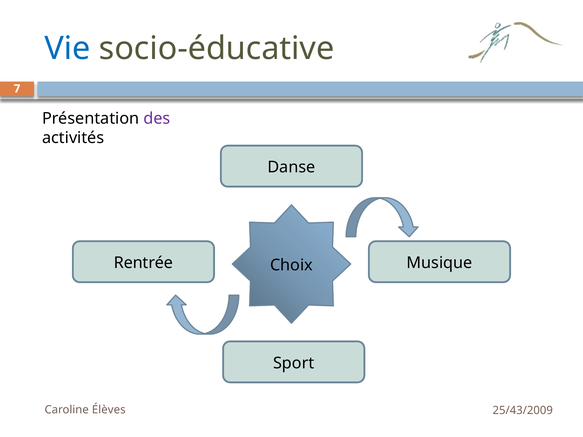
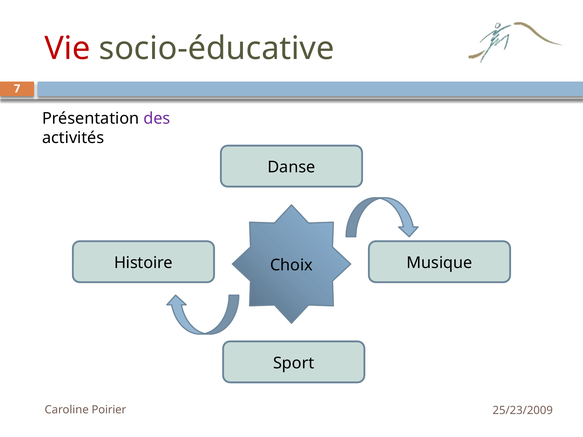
Vie colour: blue -> red (68, 48)
Rentrée: Rentrée -> Histoire (143, 263)
Élèves: Élèves -> Poirier (109, 410)
25/43/2009: 25/43/2009 -> 25/23/2009 (523, 411)
